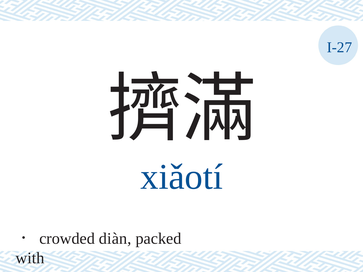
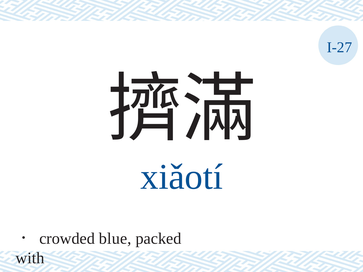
diàn: diàn -> blue (115, 239)
